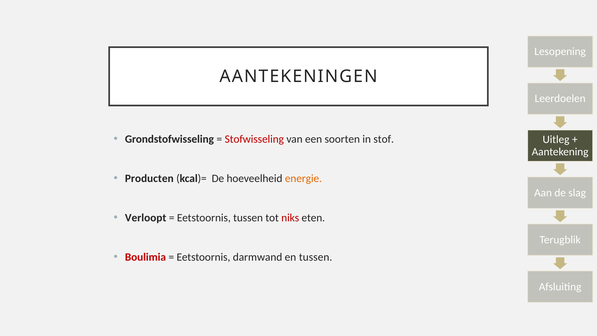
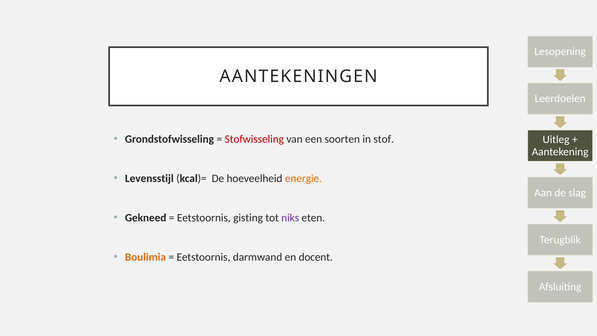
Producten: Producten -> Levensstijl (149, 178)
Verloopt: Verloopt -> Gekneed (146, 218)
Eetstoornis tussen: tussen -> gisting (248, 218)
niks colour: red -> purple (290, 218)
Boulimia colour: red -> orange (145, 257)
en tussen: tussen -> docent (316, 257)
